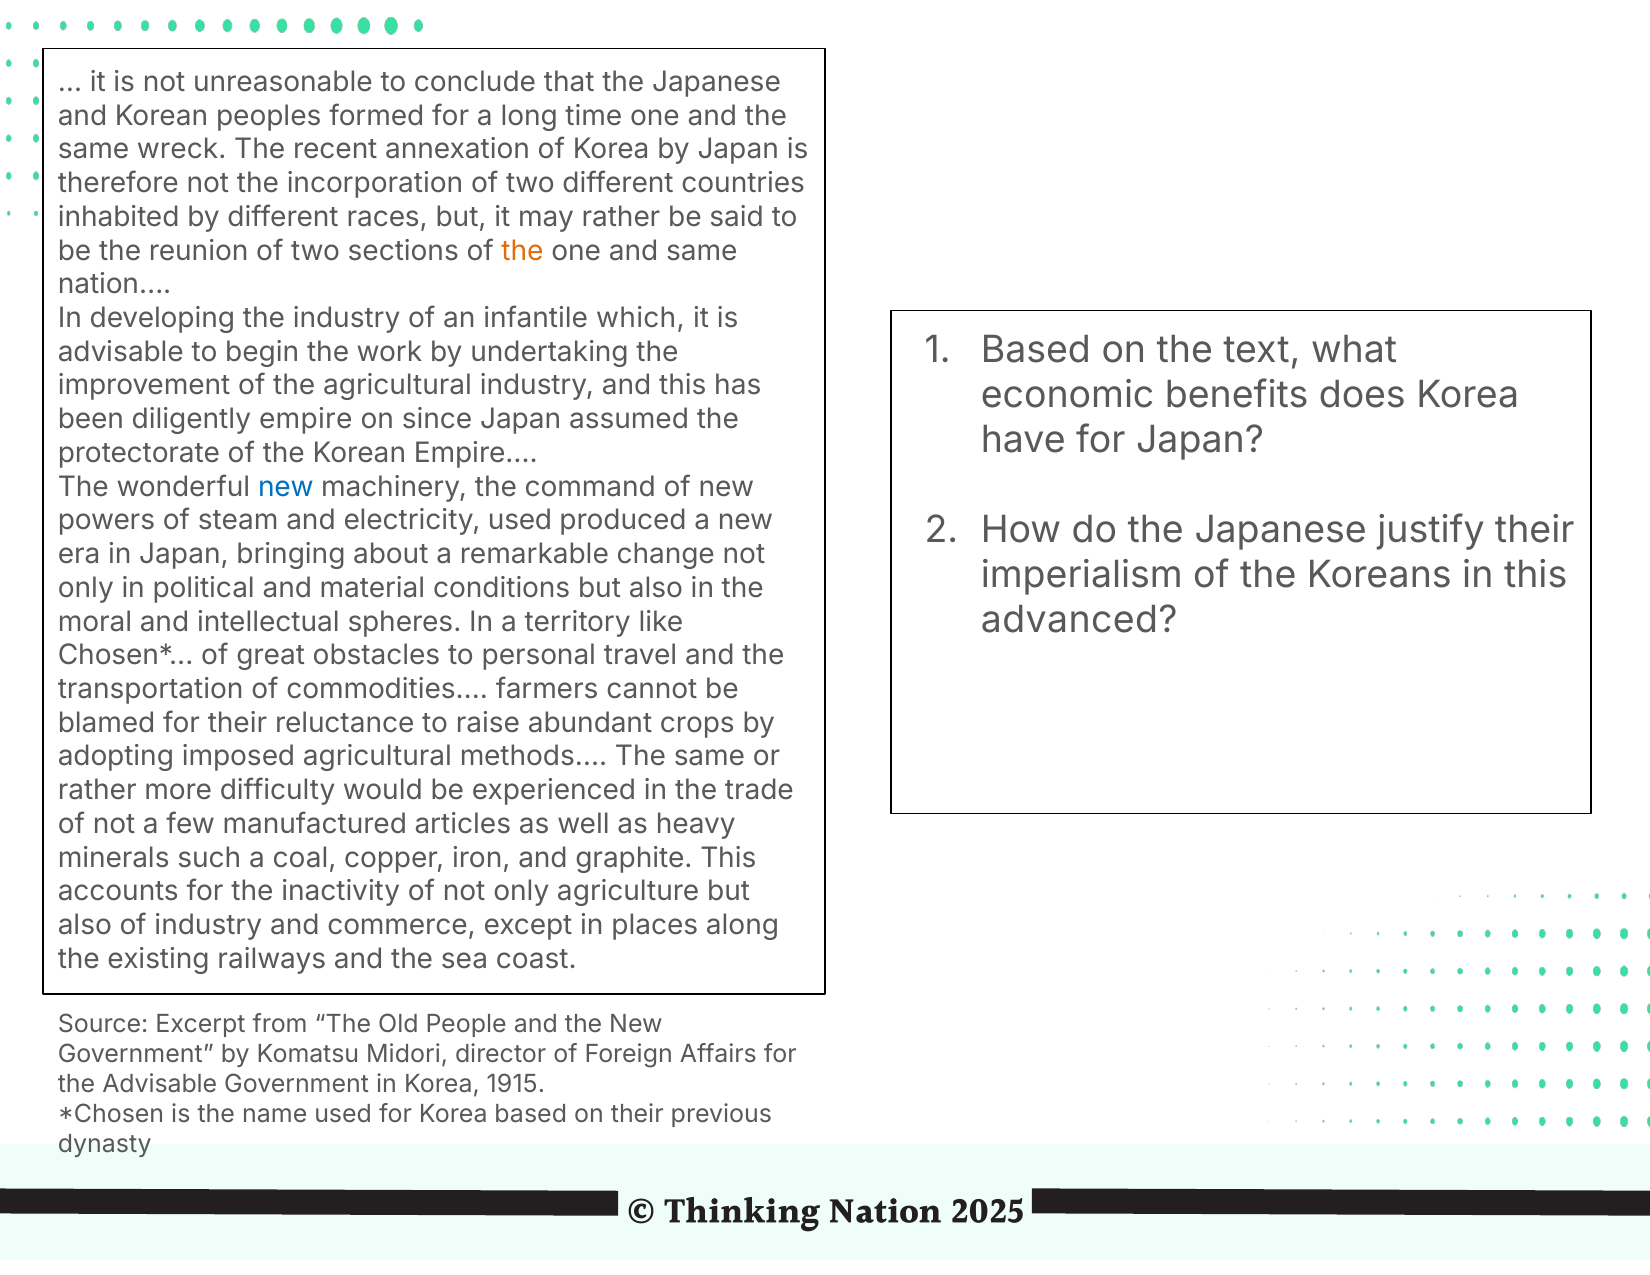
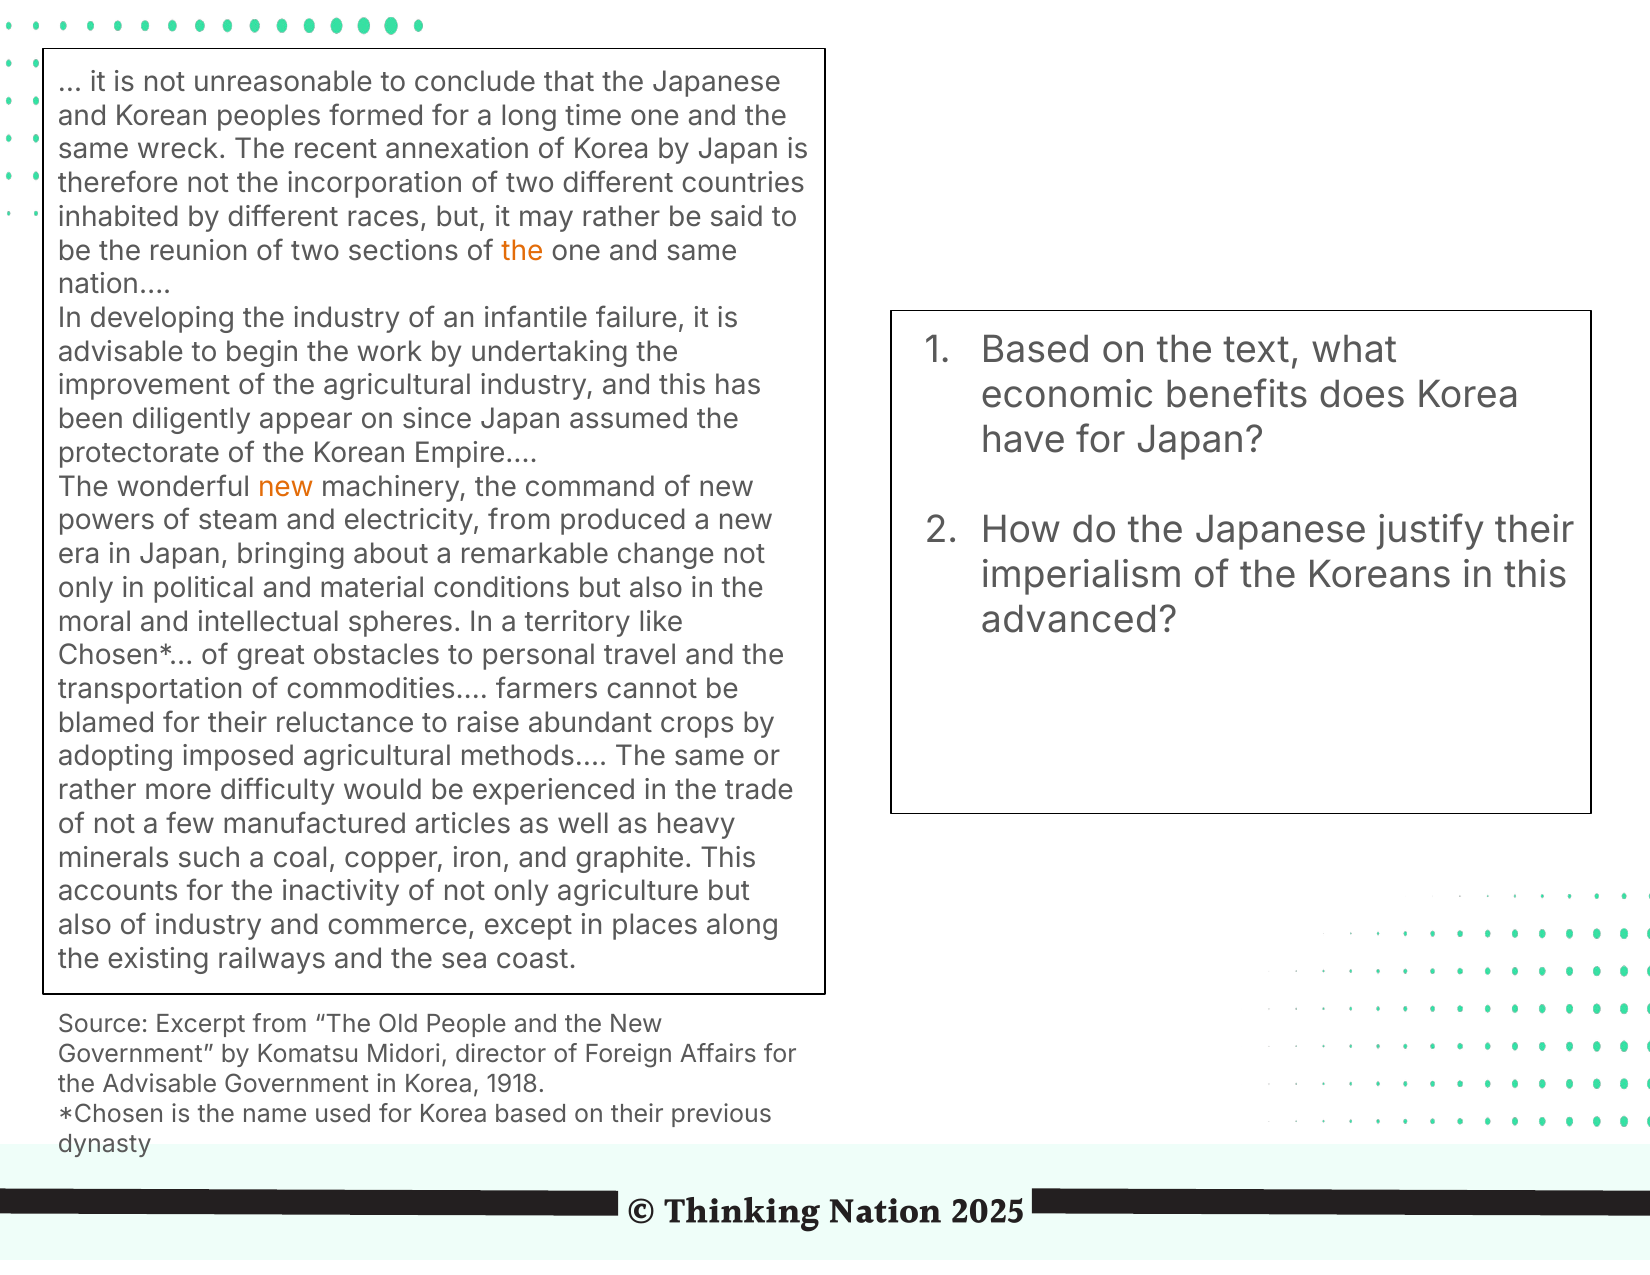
which: which -> failure (641, 318)
empire: empire -> appear (306, 419)
new colour: blue -> orange (286, 487)
electricity used: used -> from (520, 521)
1915: 1915 -> 1918 (516, 1084)
